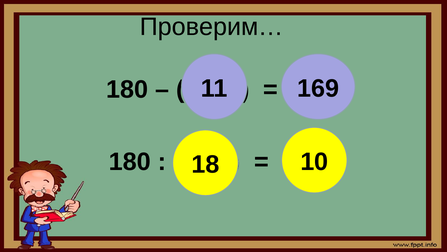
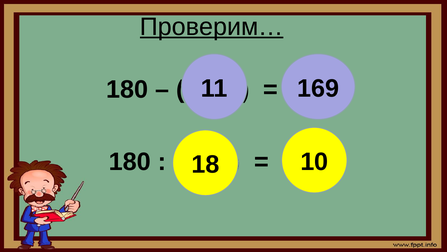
Проверим… underline: none -> present (212, 27)
